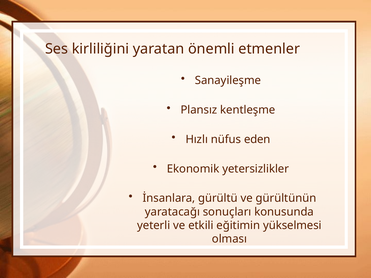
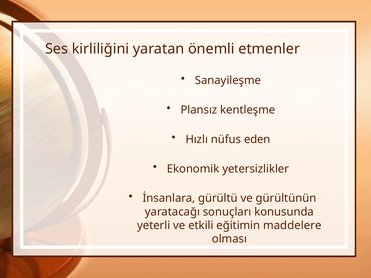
yükselmesi: yükselmesi -> maddelere (292, 226)
